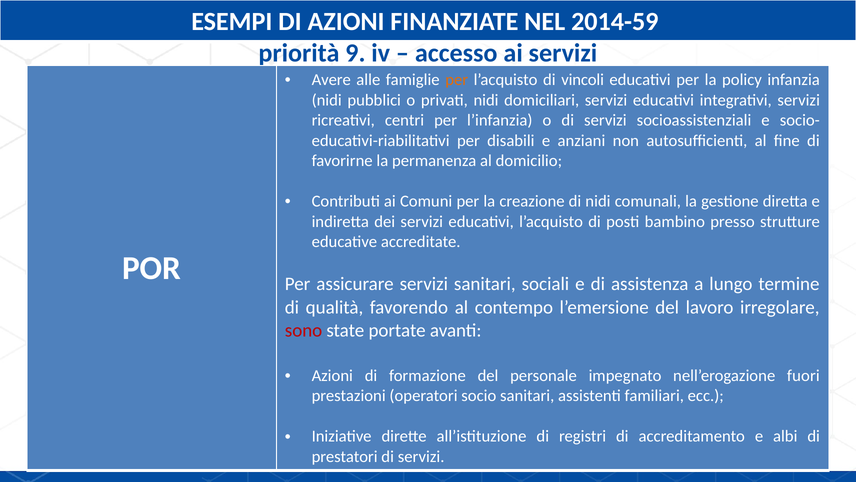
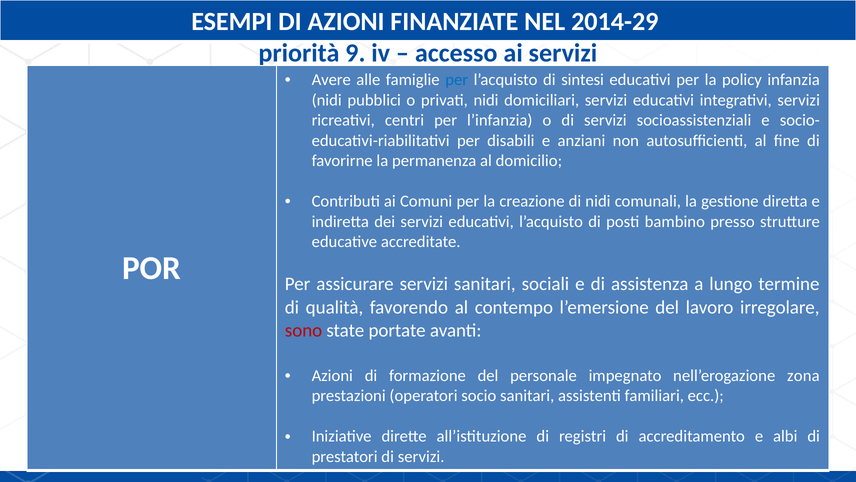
2014-59: 2014-59 -> 2014-29 (615, 22)
per colour: orange -> blue (457, 80)
vincoli: vincoli -> sintesi (583, 80)
fuori: fuori -> zona (803, 375)
